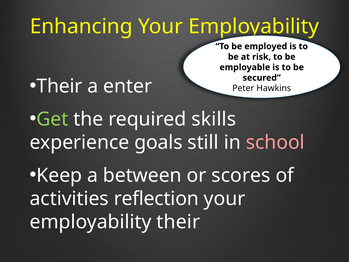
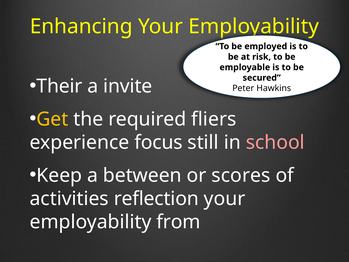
enter: enter -> invite (128, 86)
Get colour: light green -> yellow (52, 119)
skills: skills -> fliers (214, 119)
goals: goals -> focus (159, 142)
employability their: their -> from (178, 222)
